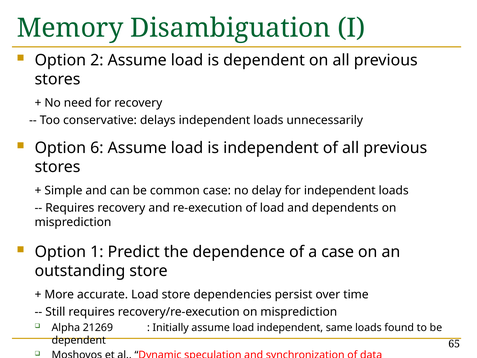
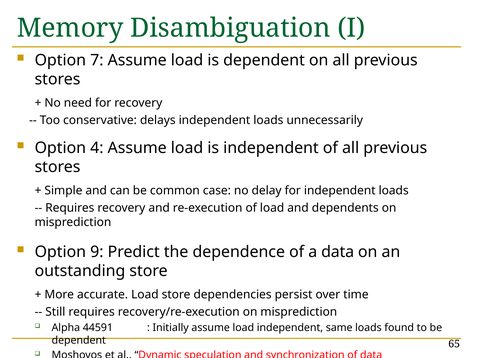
2: 2 -> 7 (97, 60)
6: 6 -> 4 (97, 148)
1: 1 -> 9 (97, 252)
a case: case -> data (338, 252)
21269: 21269 -> 44591 (98, 327)
